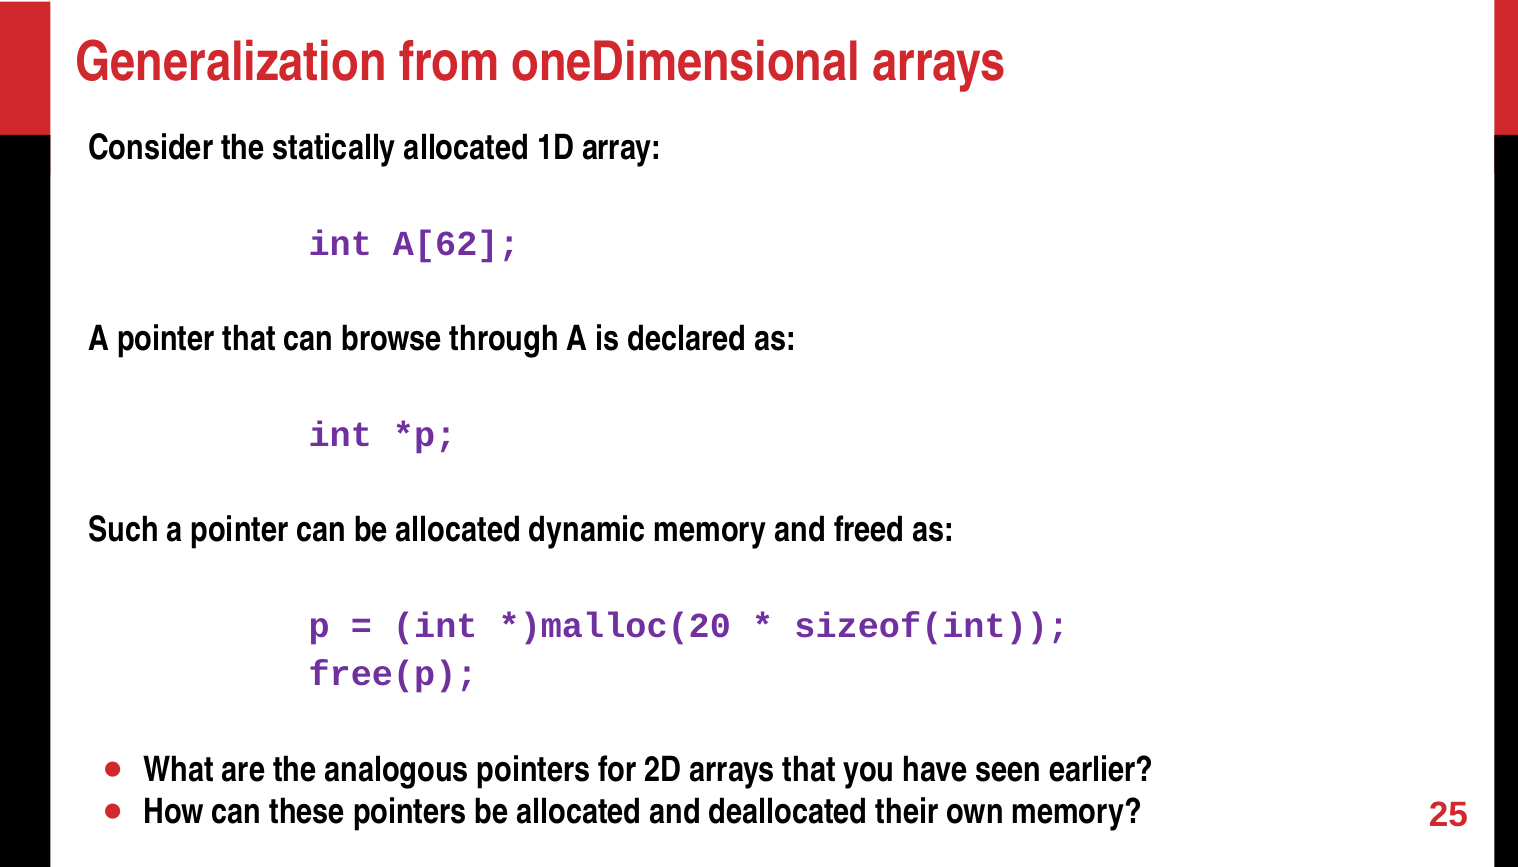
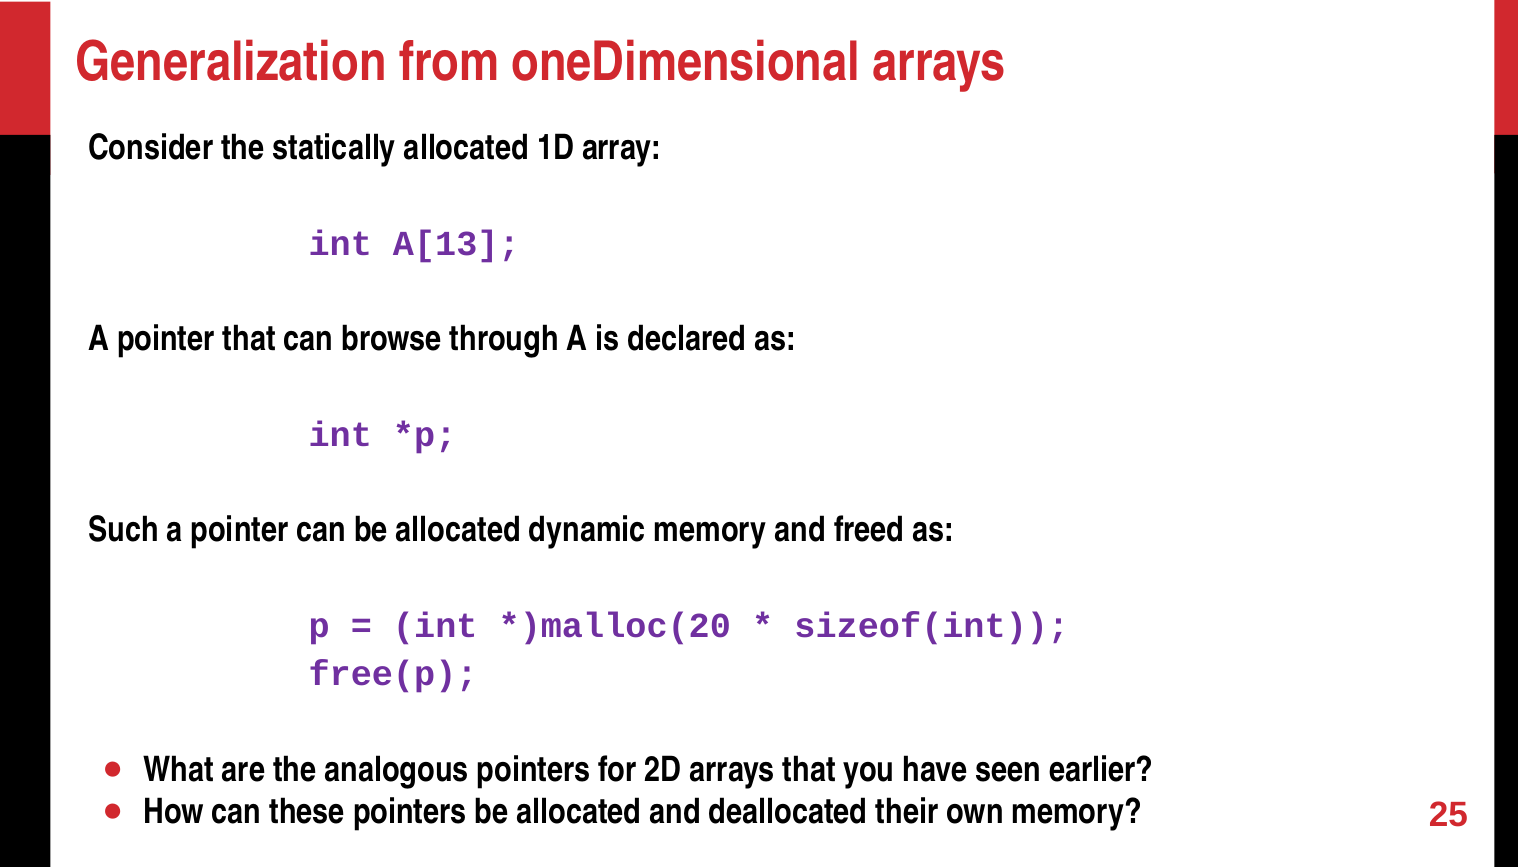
A[62: A[62 -> A[13 (456, 244)
